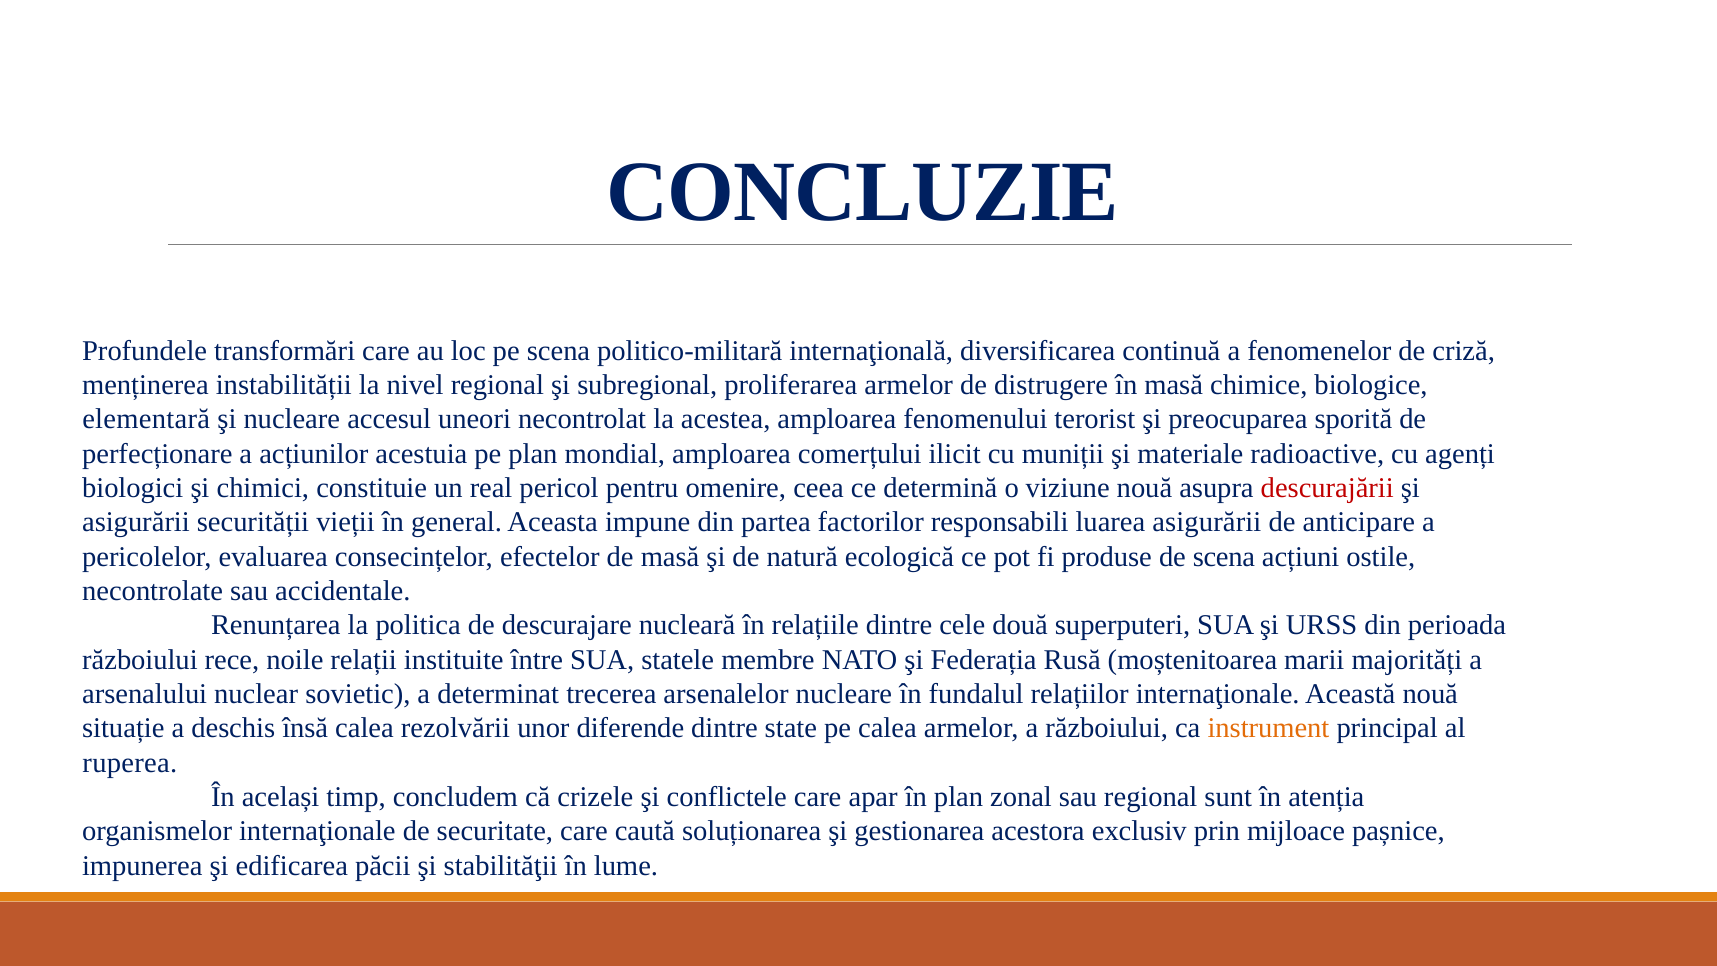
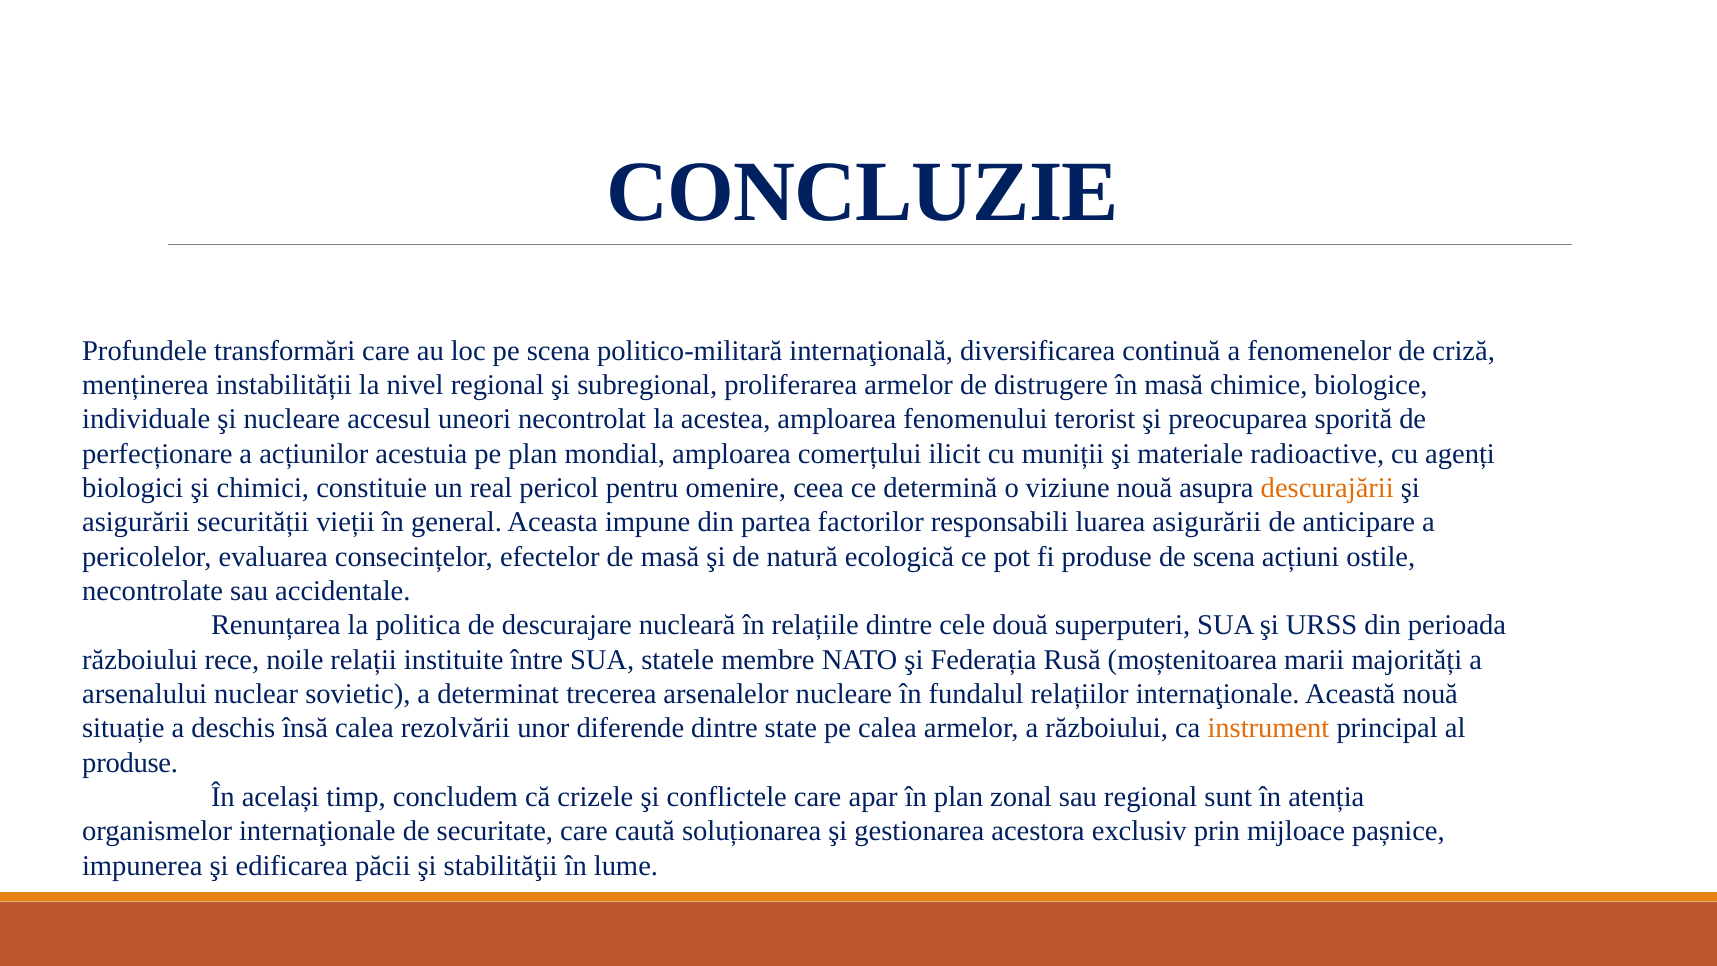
elementară: elementară -> individuale (146, 419)
descurajării colour: red -> orange (1327, 488)
ruperea: ruperea -> produse (130, 763)
